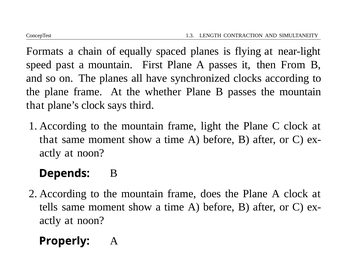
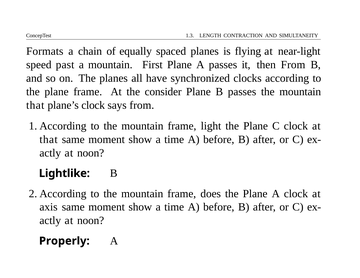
whether: whether -> consider (163, 92)
says third: third -> from (142, 105)
Depends: Depends -> Lightlike (64, 173)
tells: tells -> axis (49, 207)
